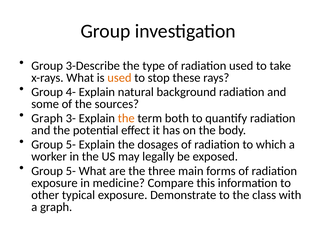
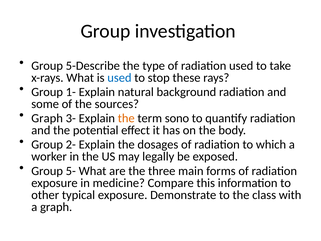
3-Describe: 3-Describe -> 5-Describe (93, 66)
used colour: orange -> blue (119, 78)
4-: 4- -> 1- (71, 92)
both: both -> sono (177, 118)
5-: 5- -> 2- (71, 144)
